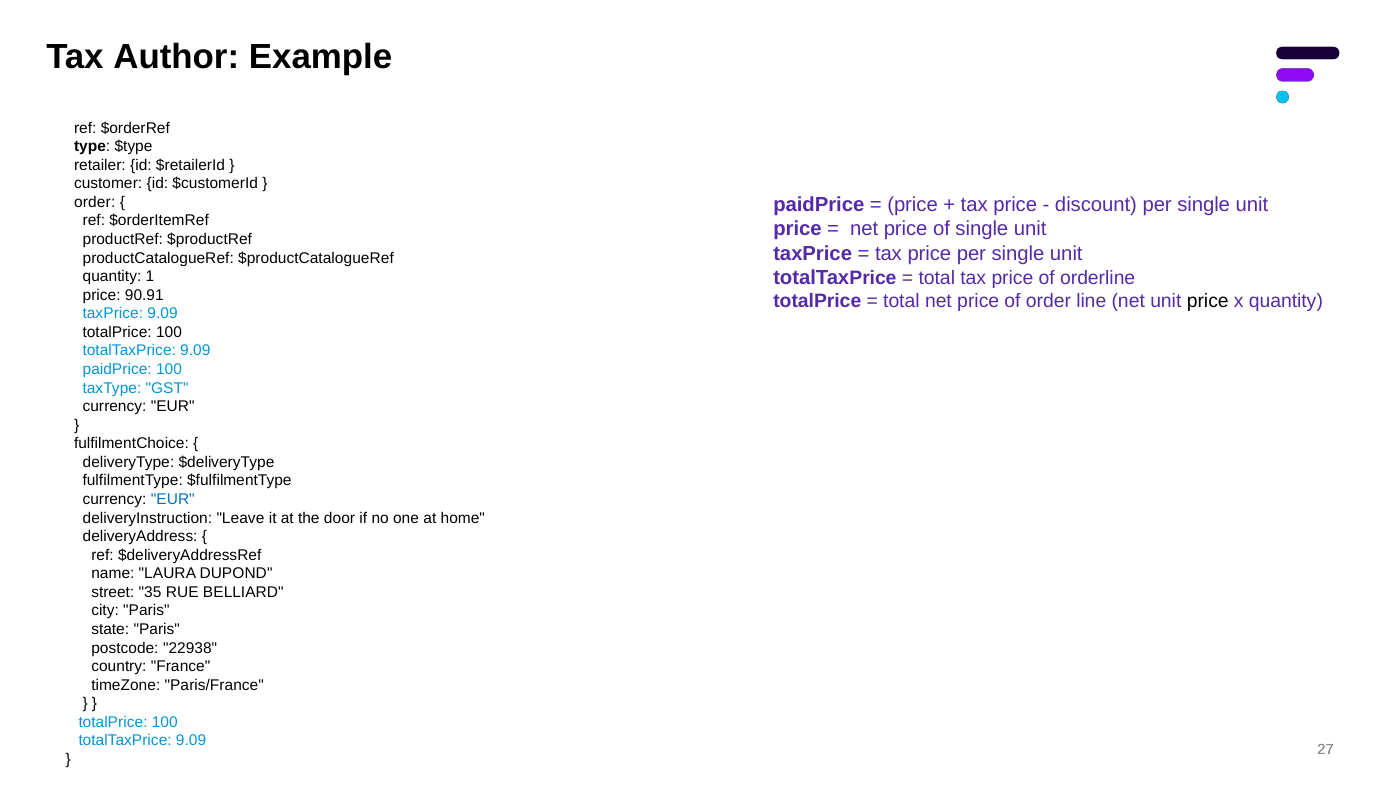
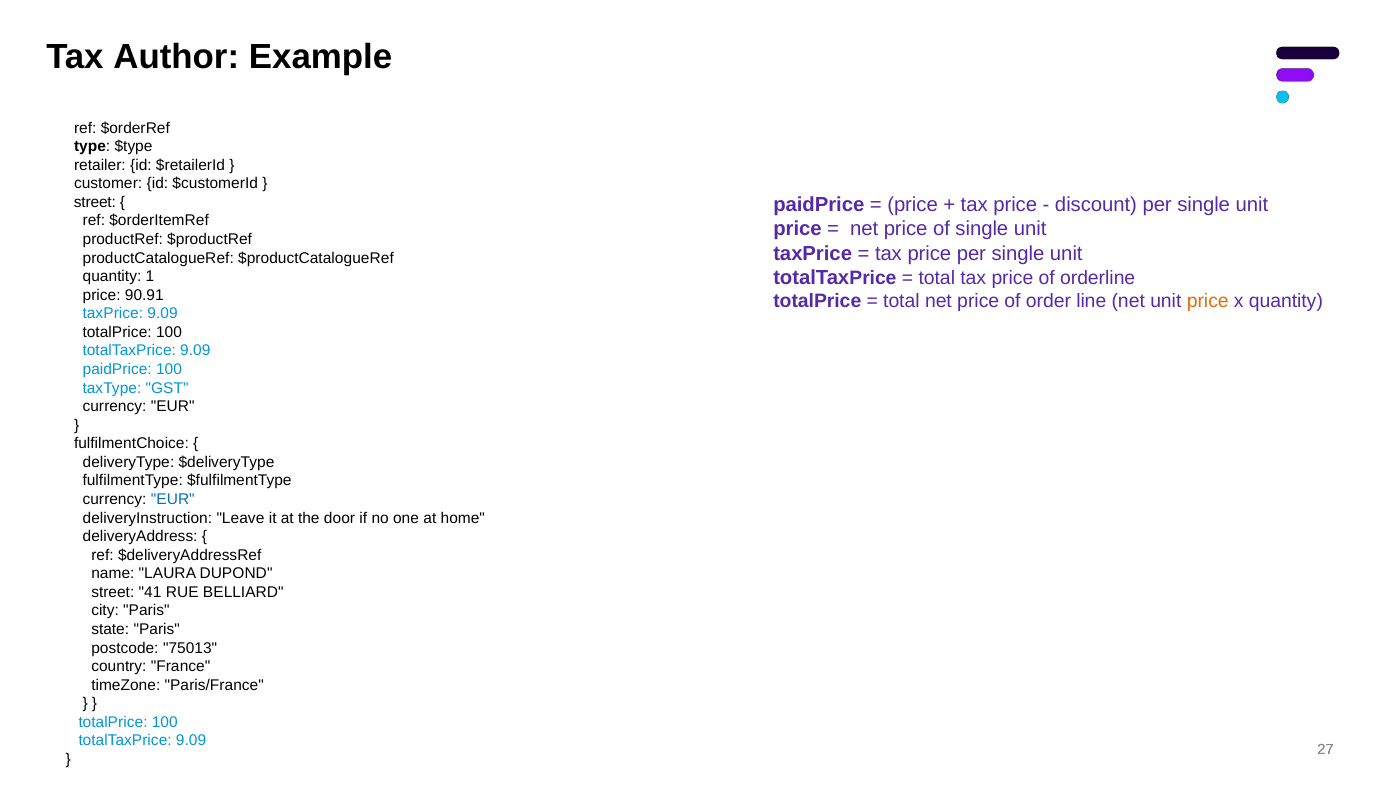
order: order -> street (95, 202)
price colour: black -> orange (1208, 301)
35: 35 -> 41 (150, 592)
22938: 22938 -> 75013 (190, 648)
